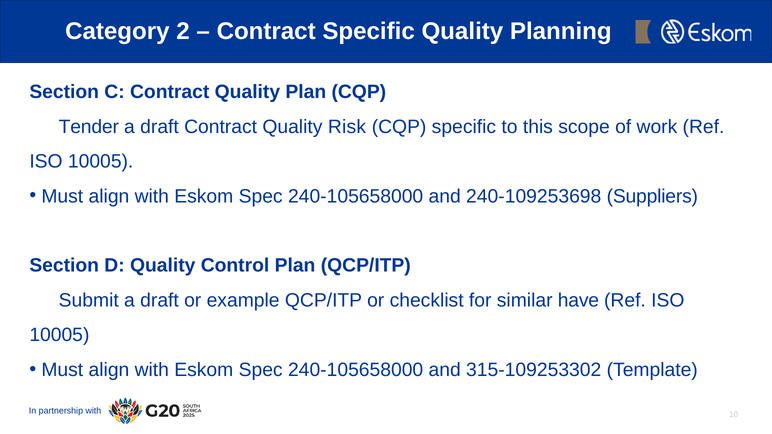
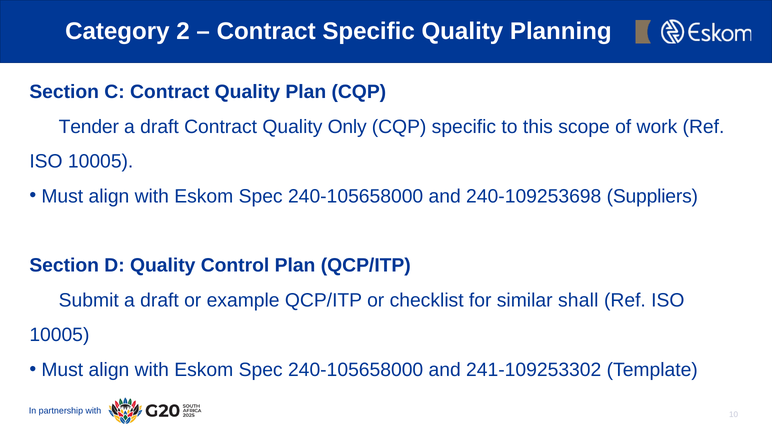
Risk: Risk -> Only (347, 127)
have: have -> shall (578, 300)
315-109253302: 315-109253302 -> 241-109253302 (534, 370)
